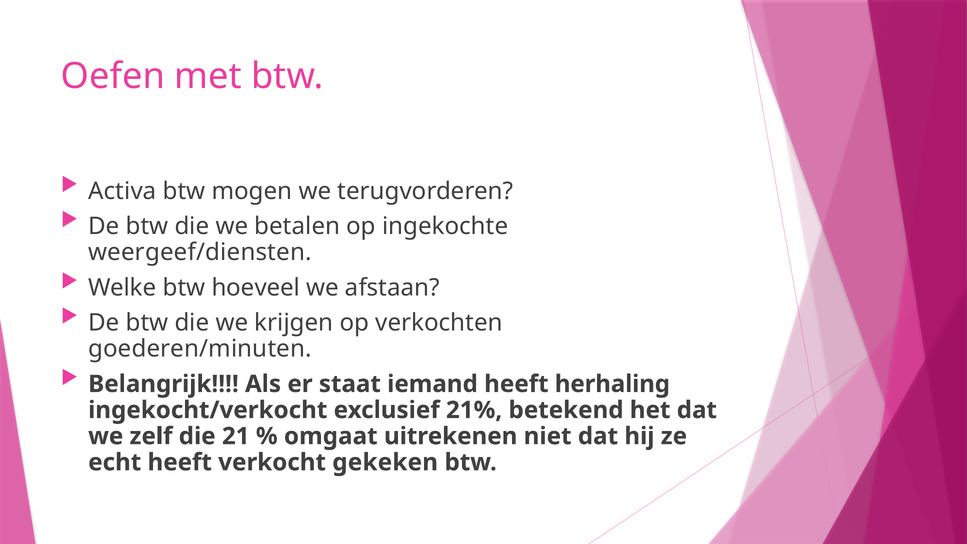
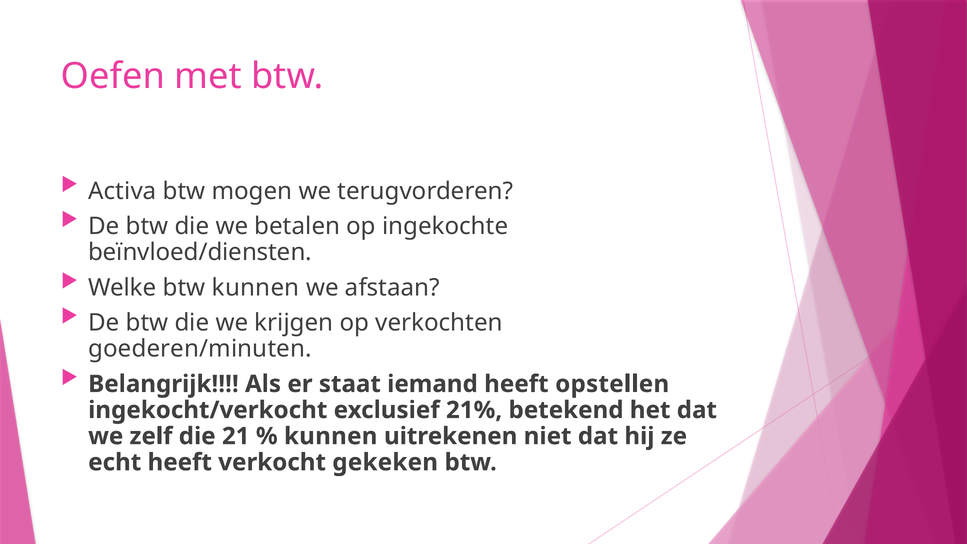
weergeef/diensten: weergeef/diensten -> beïnvloed/diensten (200, 252)
btw hoeveel: hoeveel -> kunnen (256, 288)
herhaling: herhaling -> opstellen (612, 384)
omgaat: omgaat -> kunnen (331, 436)
